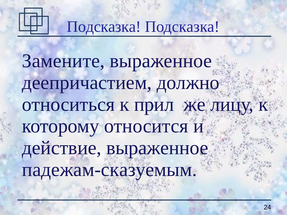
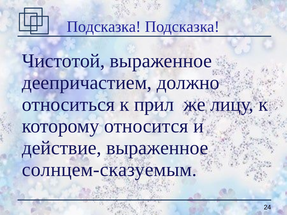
Замените: Замените -> Чистотой (64, 61)
падежам-сказуемым: падежам-сказуемым -> солнцем-сказуемым (109, 170)
